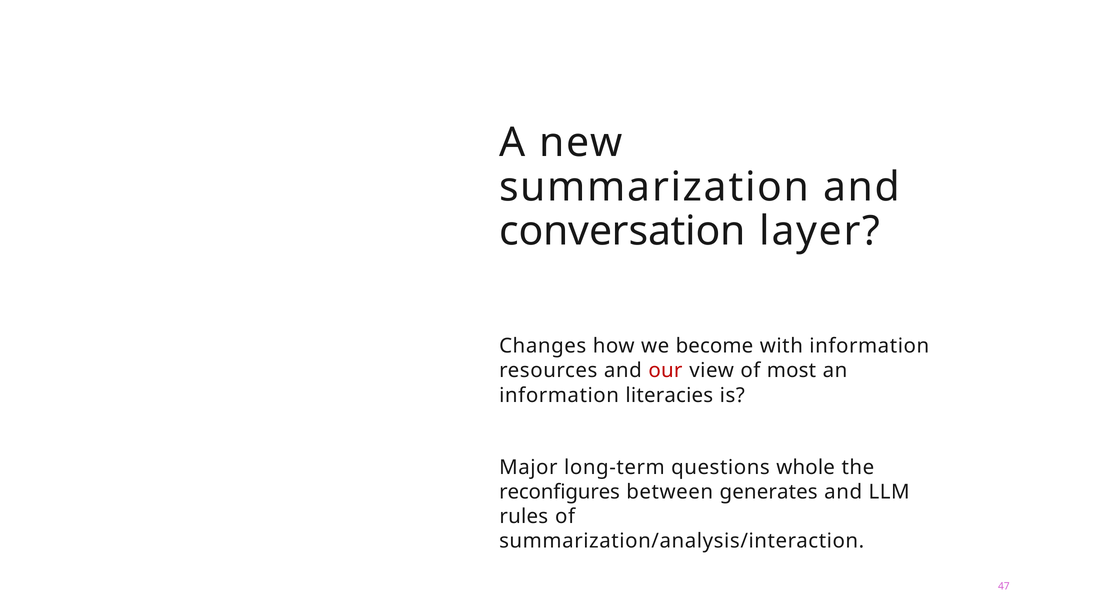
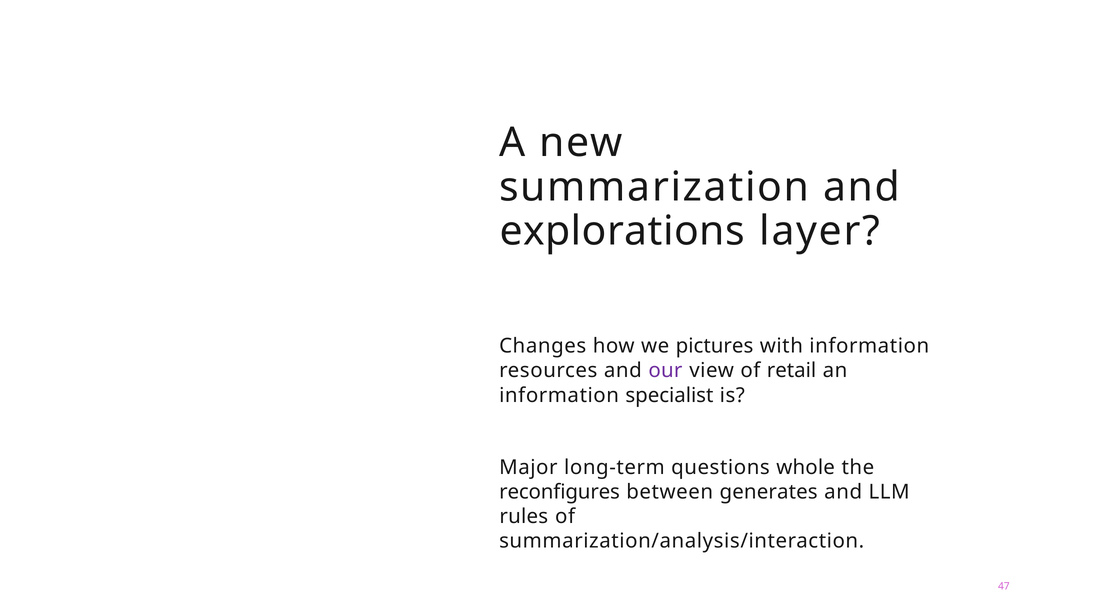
conversation: conversation -> explorations (622, 231)
become: become -> pictures (714, 346)
our colour: red -> purple (665, 371)
most: most -> retail (792, 371)
literacies: literacies -> specialist (669, 395)
